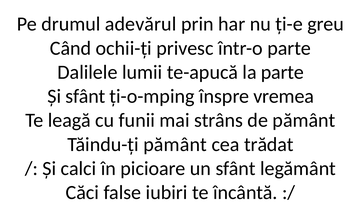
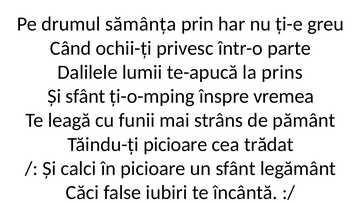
adevărul: adevărul -> sămânța (141, 24)
la parte: parte -> prins (282, 72)
Tăindu-ți pământ: pământ -> picioare (175, 144)
